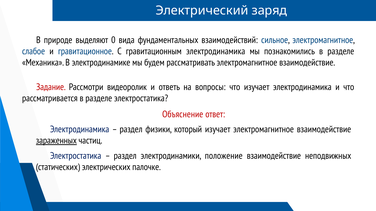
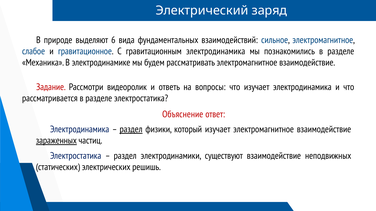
0: 0 -> 6 (113, 40)
раздел underline: none -> present (131, 130)
положение: положение -> существуют (224, 156)
палочке: палочке -> решишь (147, 167)
